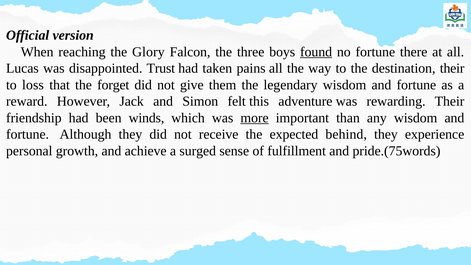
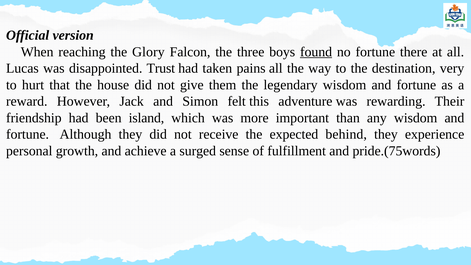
destination their: their -> very (452, 68)
loss: loss -> hurt (33, 85)
forget: forget -> house (113, 85)
winds: winds -> island (146, 118)
more underline: present -> none (255, 118)
